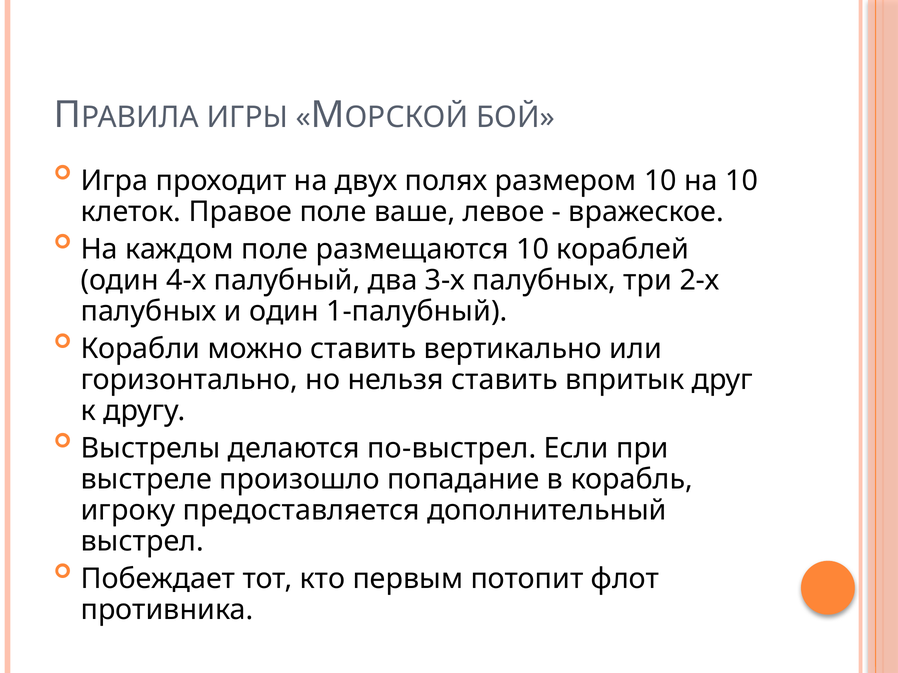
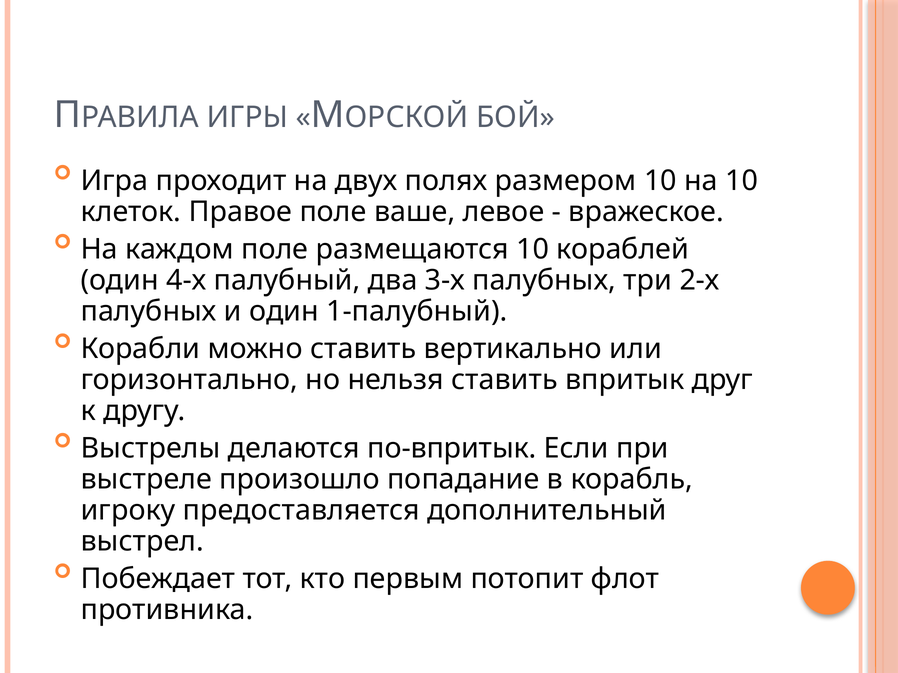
по-выстрел: по-выстрел -> по-впритык (452, 449)
